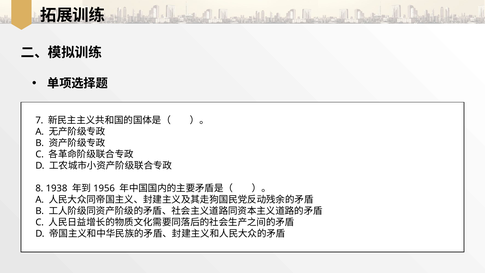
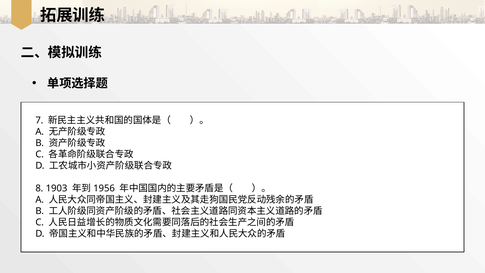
1938: 1938 -> 1903 (57, 188)
